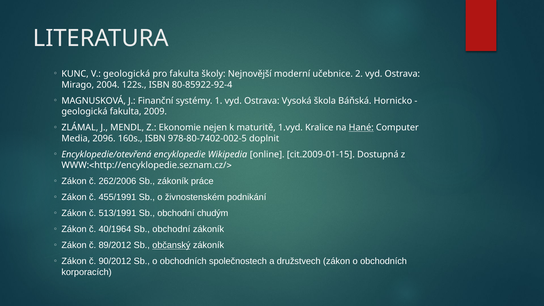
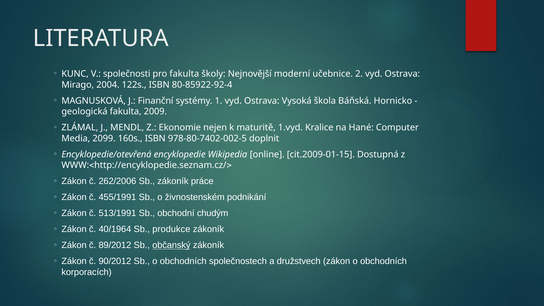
V geologická: geologická -> společnosti (127, 74)
Hané underline: present -> none (361, 128)
2096: 2096 -> 2099 (104, 138)
40/1964 Sb obchodní: obchodní -> produkce (171, 229)
